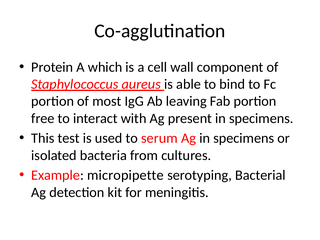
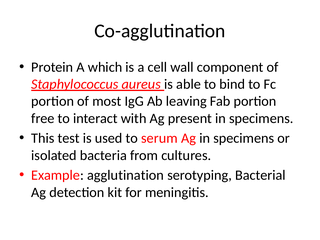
micropipette: micropipette -> agglutination (126, 175)
